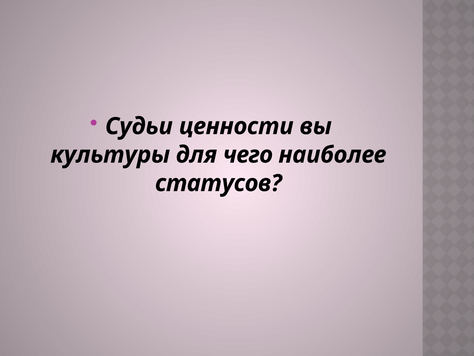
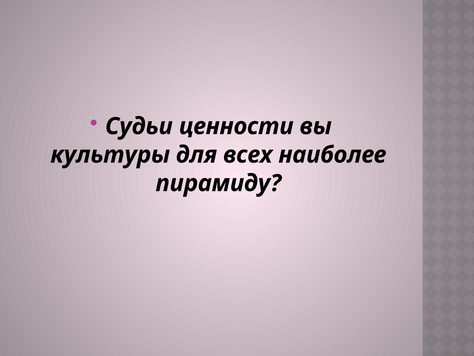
чего: чего -> всех (248, 155)
статусов: статусов -> пирамиду (218, 183)
